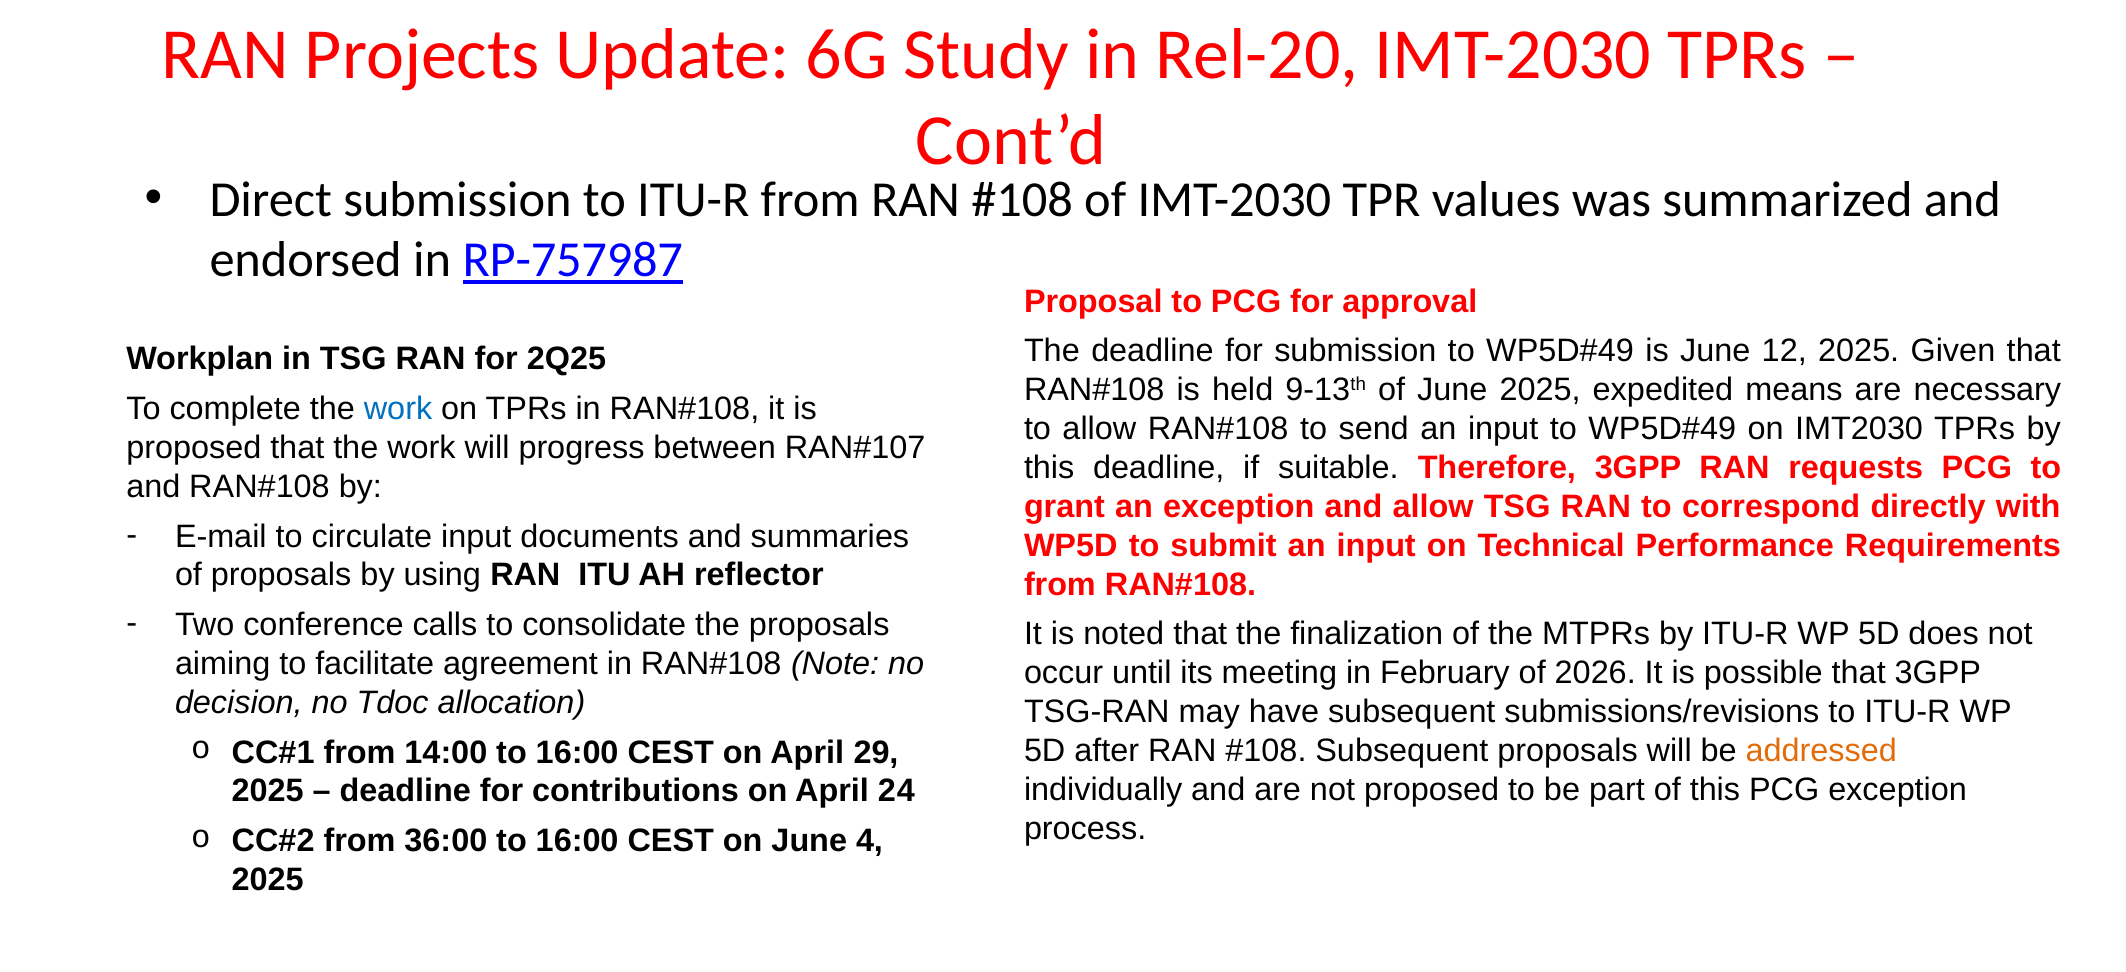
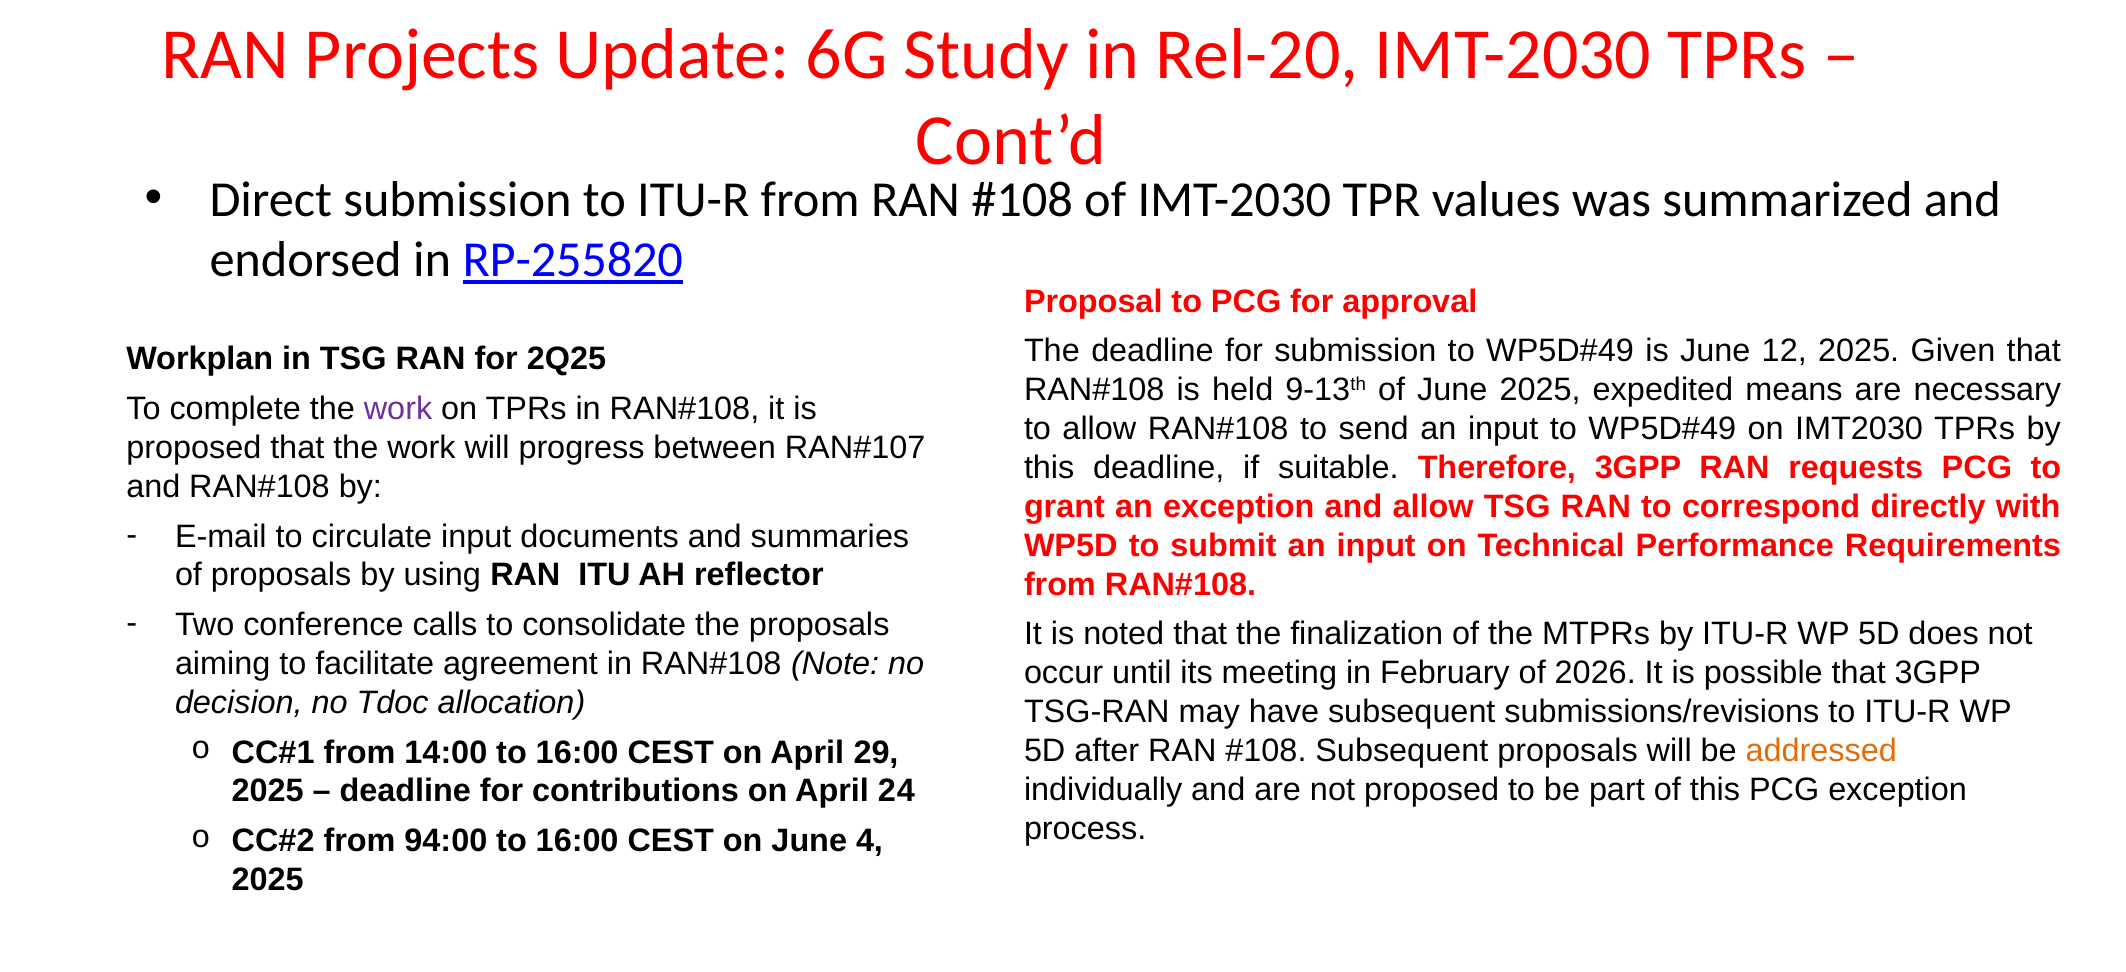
RP-757987: RP-757987 -> RP-255820 (573, 260)
work colour: blue -> purple (398, 409)
36:00: 36:00 -> 94:00 (446, 841)
